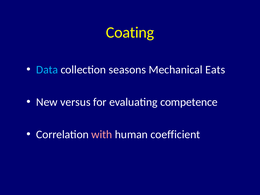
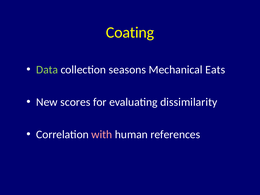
Data colour: light blue -> light green (47, 70)
versus: versus -> scores (75, 102)
competence: competence -> dissimilarity (189, 102)
coefficient: coefficient -> references (175, 134)
